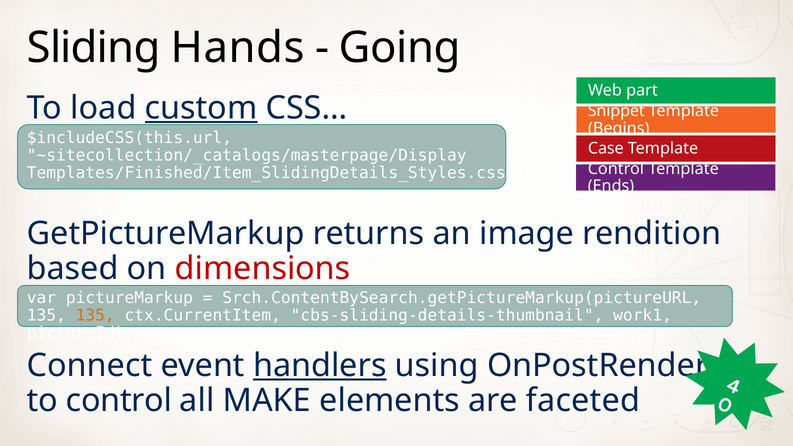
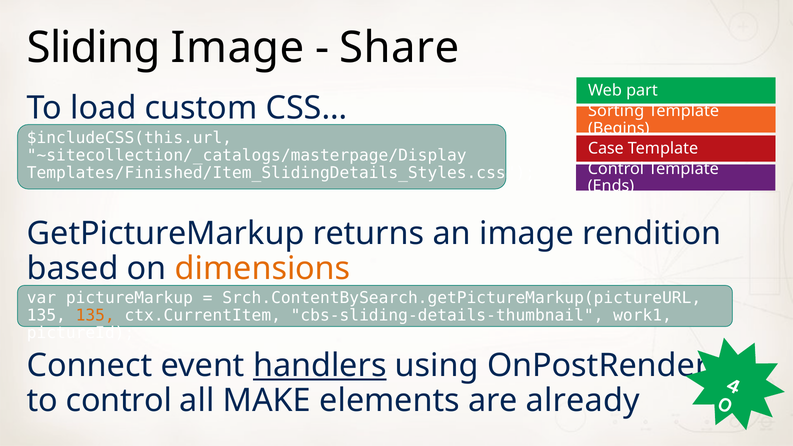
Sliding Hands: Hands -> Image (238, 48)
Going: Going -> Share (399, 48)
custom underline: present -> none (201, 108)
Snippet: Snippet -> Sorting (616, 111)
dimensions colour: red -> orange (263, 269)
faceted: faceted -> already (583, 401)
